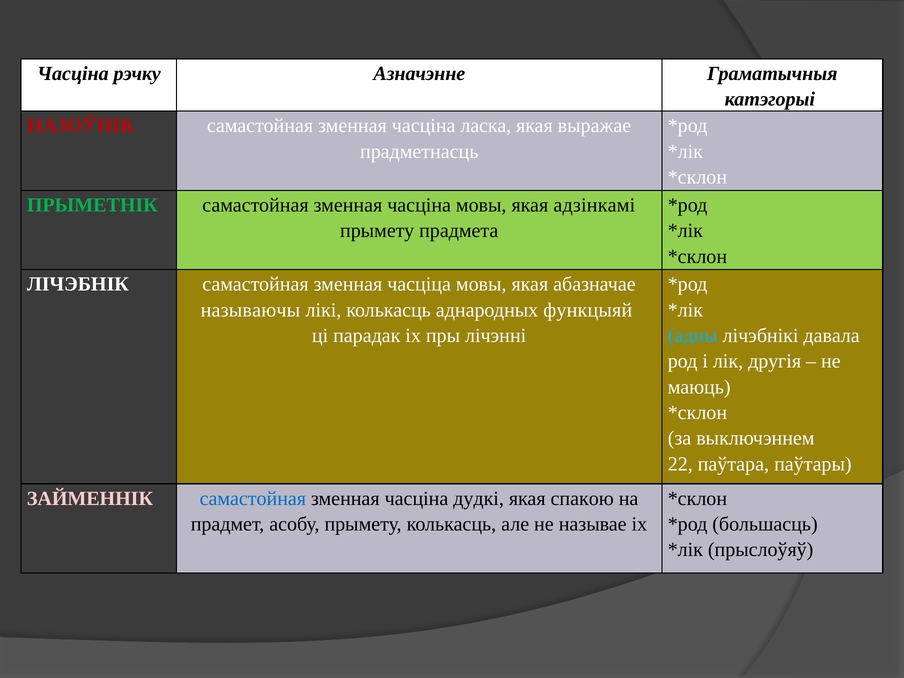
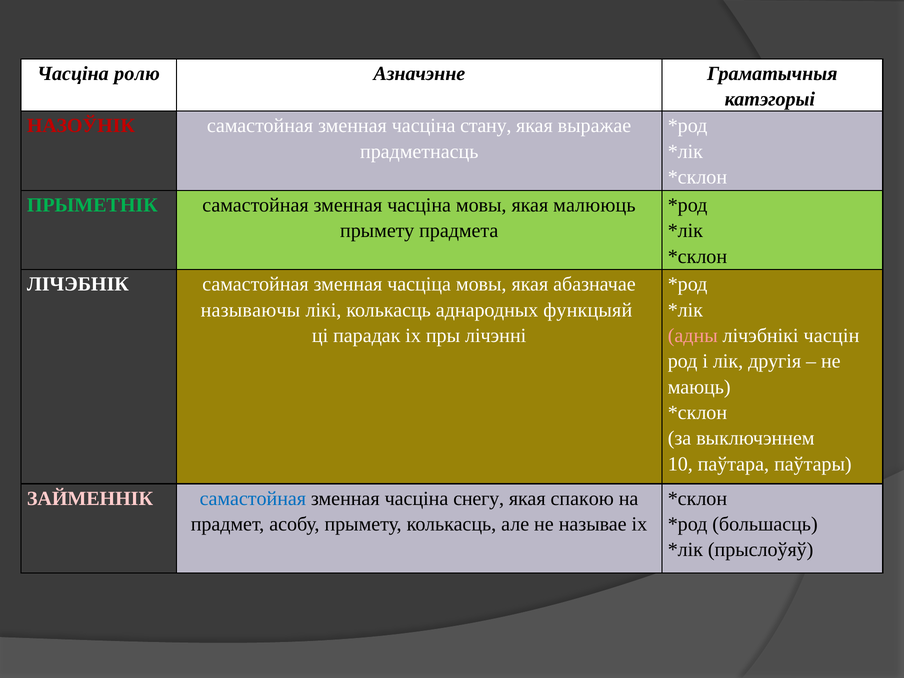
рэчку: рэчку -> ролю (137, 74)
ласка: ласка -> стану (486, 126)
адзінкамі: адзінкамі -> малююць (594, 205)
адны colour: light blue -> pink (693, 336)
давала: давала -> часцін (831, 336)
22: 22 -> 10 (680, 464)
дудкі: дудкі -> снегу (479, 498)
